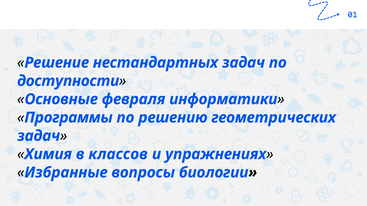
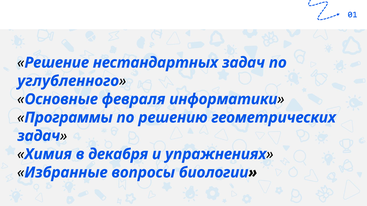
доступности: доступности -> углубленного (68, 81)
классов: классов -> декабря (118, 154)
